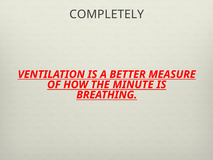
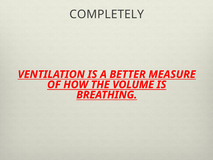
MINUTE: MINUTE -> VOLUME (133, 85)
